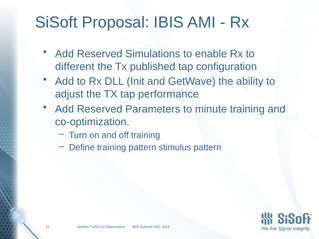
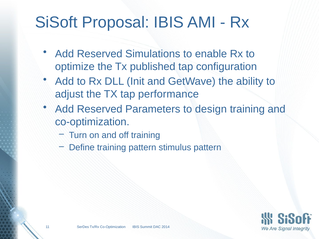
different: different -> optimize (75, 67)
minute: minute -> design (211, 109)
